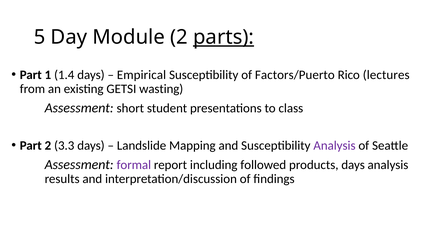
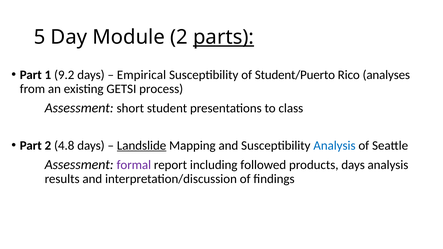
1.4: 1.4 -> 9.2 (64, 75)
Factors/Puerto: Factors/Puerto -> Student/Puerto (295, 75)
lectures: lectures -> analyses (386, 75)
wasting: wasting -> process (161, 89)
3.3: 3.3 -> 4.8 (64, 146)
Landslide underline: none -> present (142, 146)
Analysis colour: purple -> blue (334, 146)
